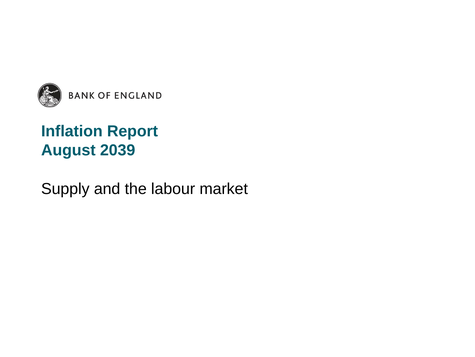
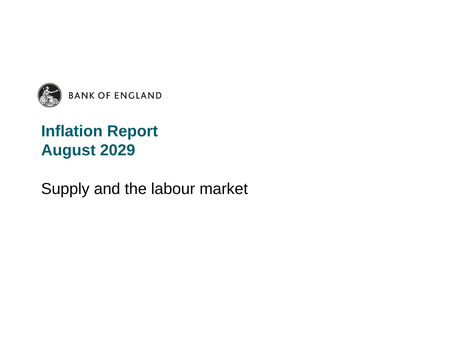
2039: 2039 -> 2029 (118, 150)
